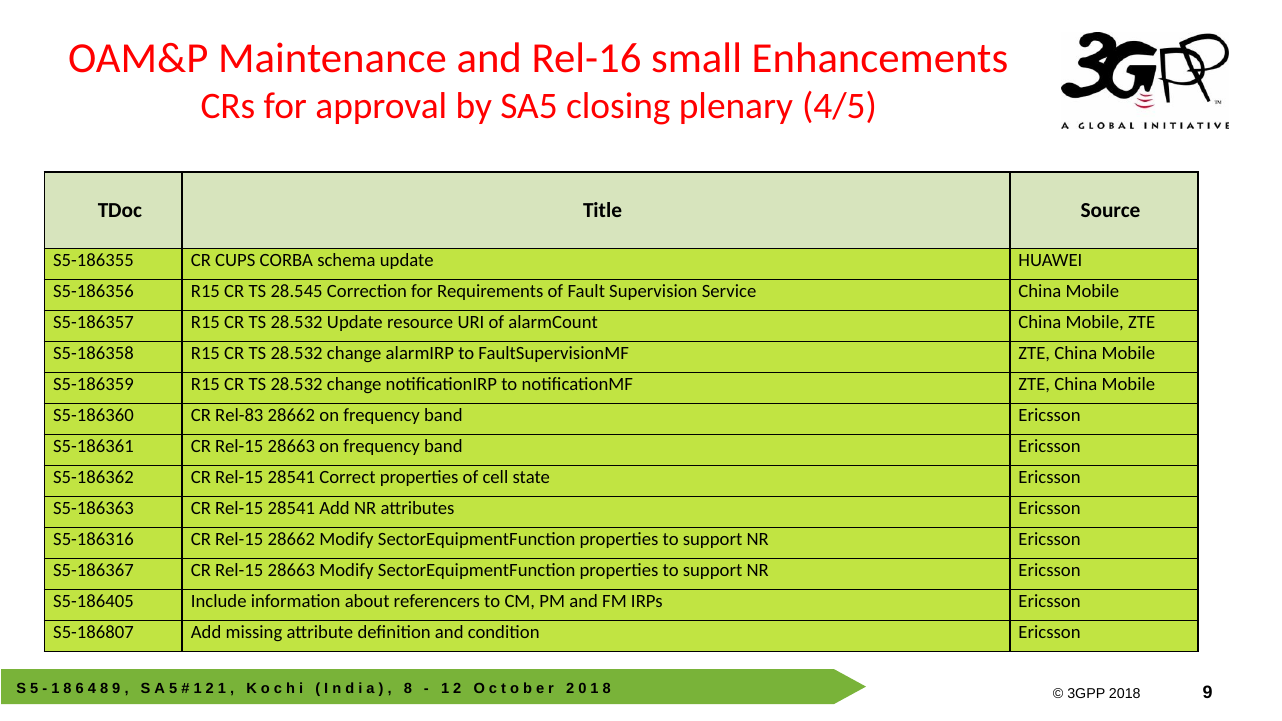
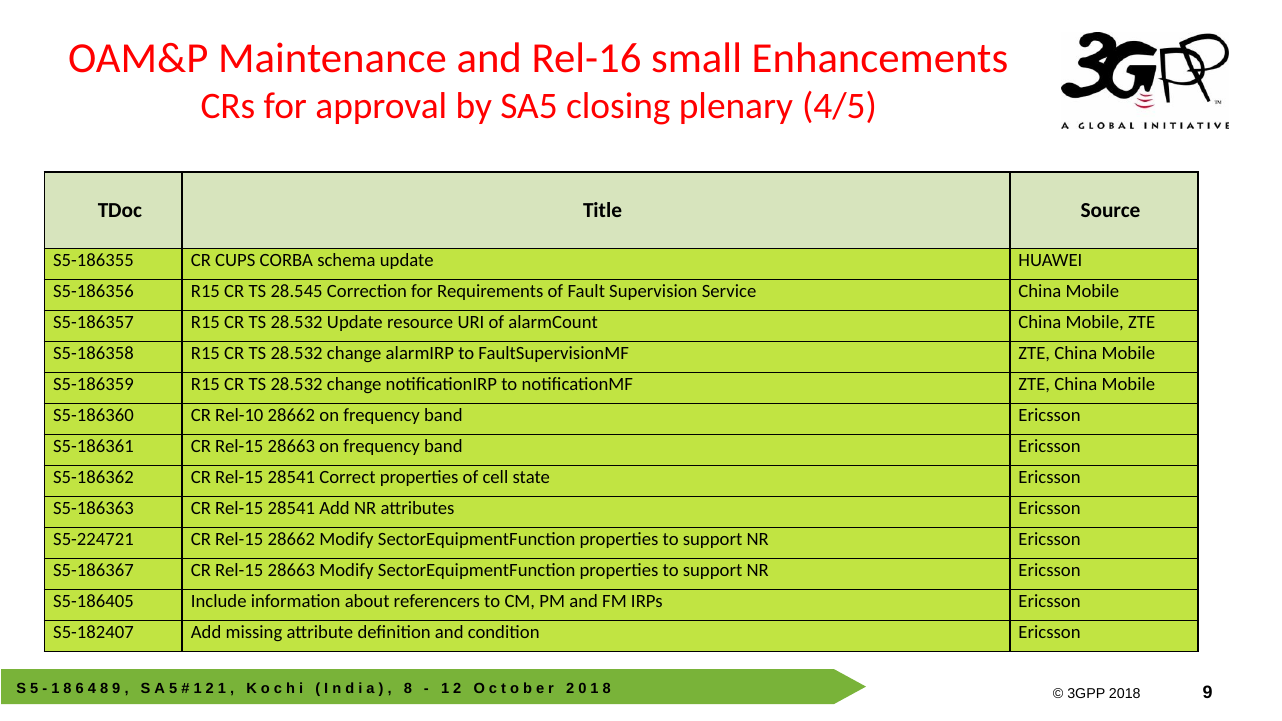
Rel-83: Rel-83 -> Rel-10 (239, 415)
S5-186316: S5-186316 -> S5-224721 (93, 539)
S5-186807: S5-186807 -> S5-182407 (93, 632)
